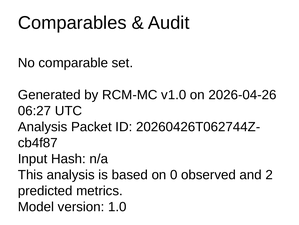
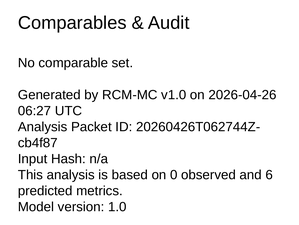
2: 2 -> 6 (269, 174)
